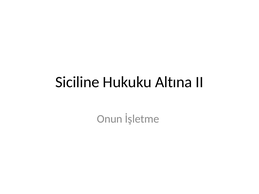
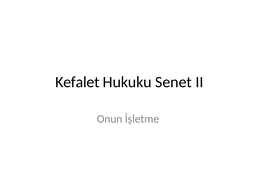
Siciline: Siciline -> Kefalet (77, 82)
Altına: Altına -> Senet (173, 82)
